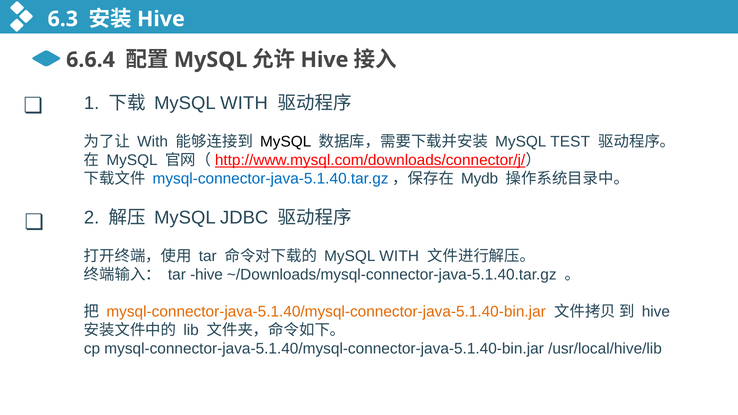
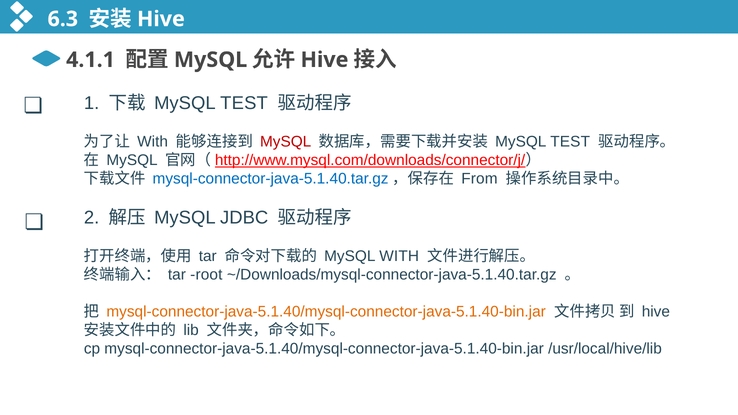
6.6.4: 6.6.4 -> 4.1.1 (91, 60)
WITH: WITH -> TEST (244, 103)
MySQL colour: black -> red (286, 142)
Mydb: Mydb -> From (479, 179)
tar hive: hive -> root (206, 275)
